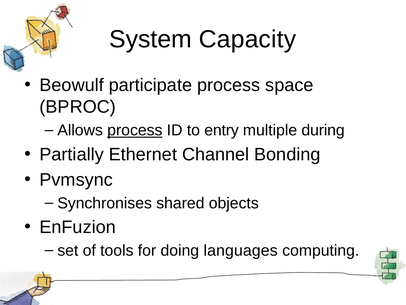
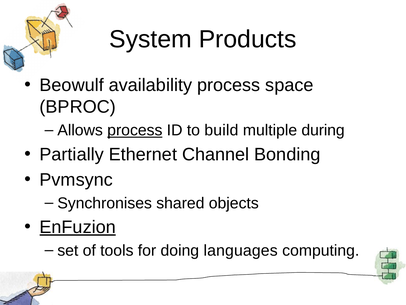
Capacity: Capacity -> Products (248, 39)
participate: participate -> availability (150, 85)
entry: entry -> build (221, 130)
EnFuzion underline: none -> present (78, 227)
